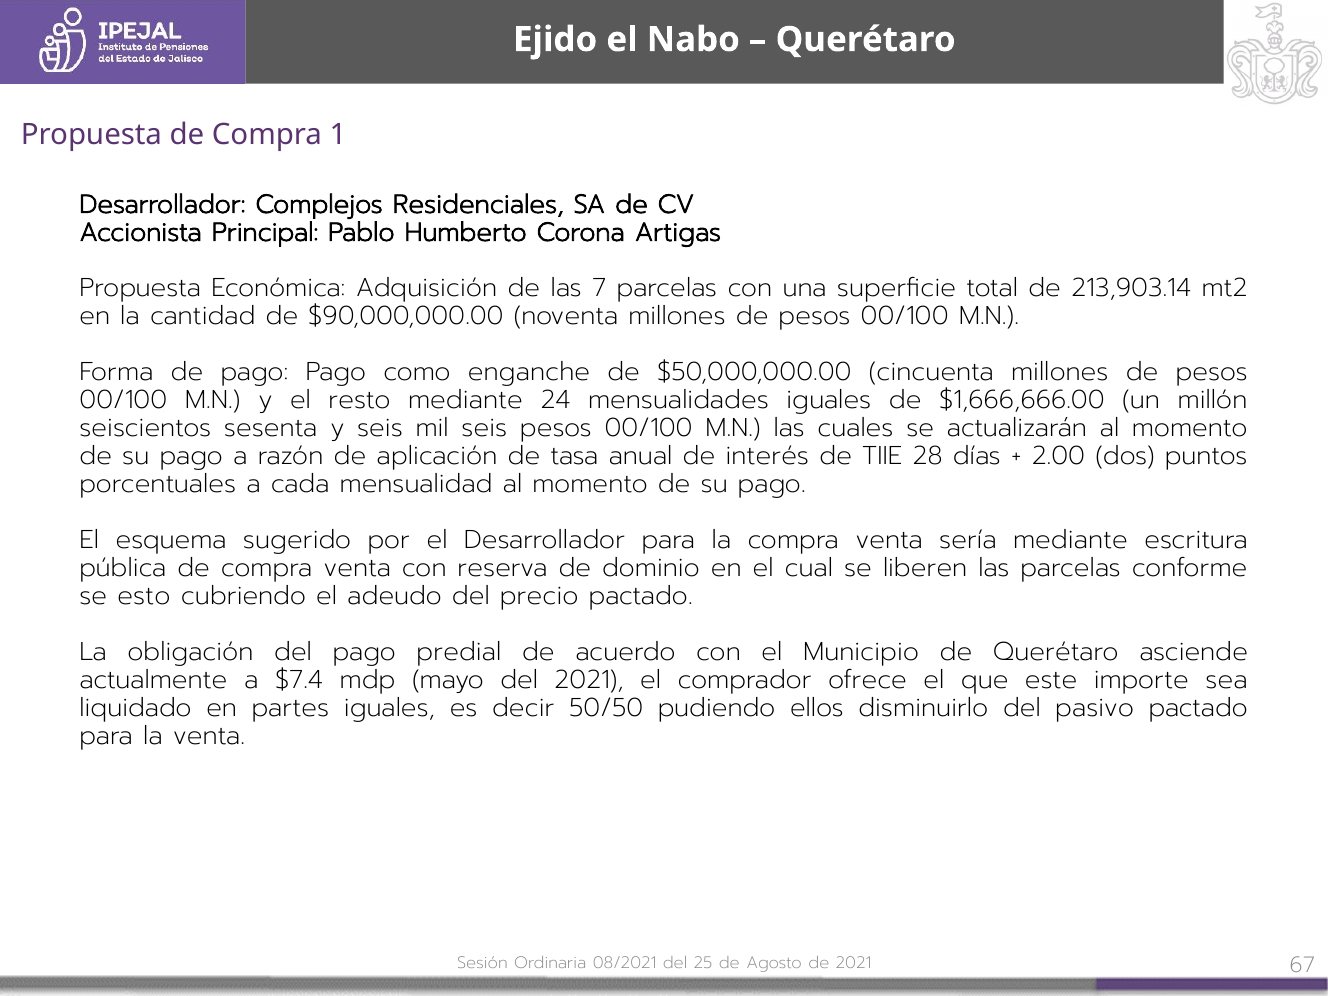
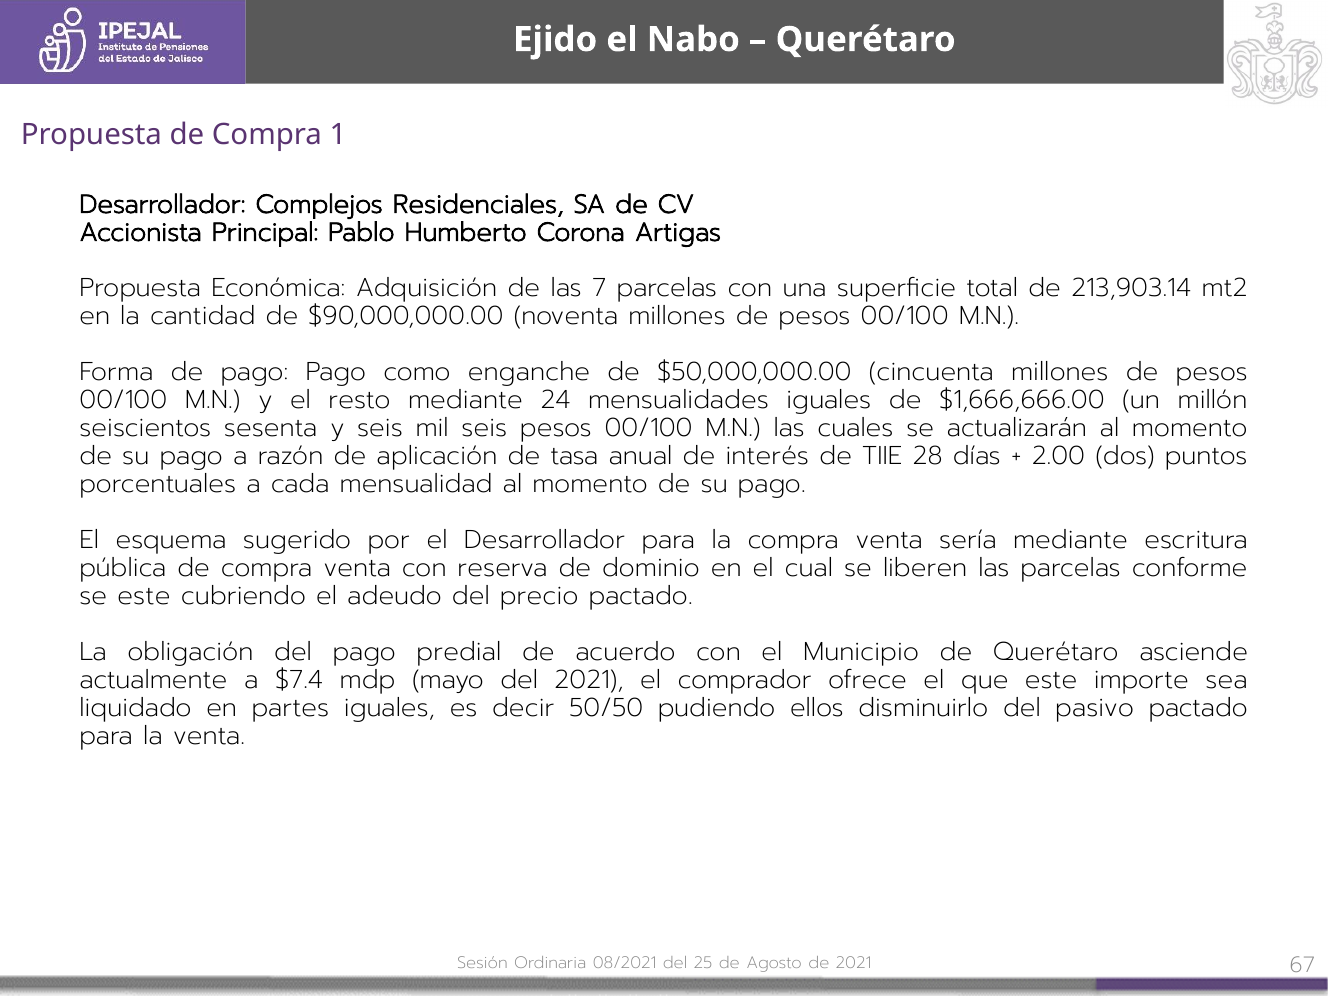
se esto: esto -> este (144, 596)
